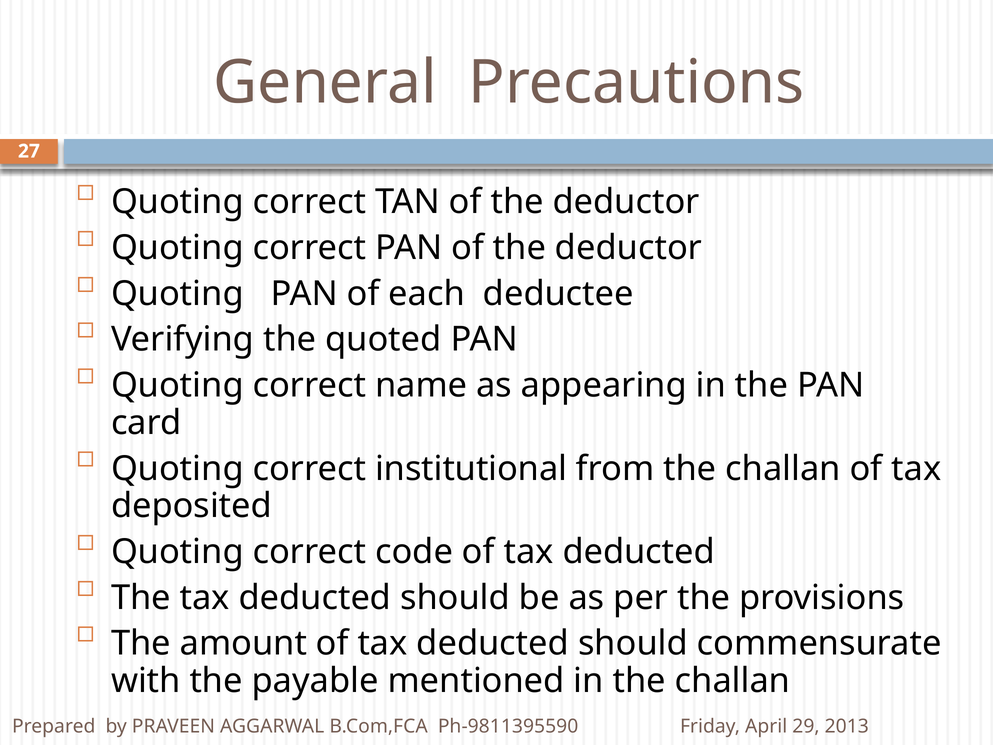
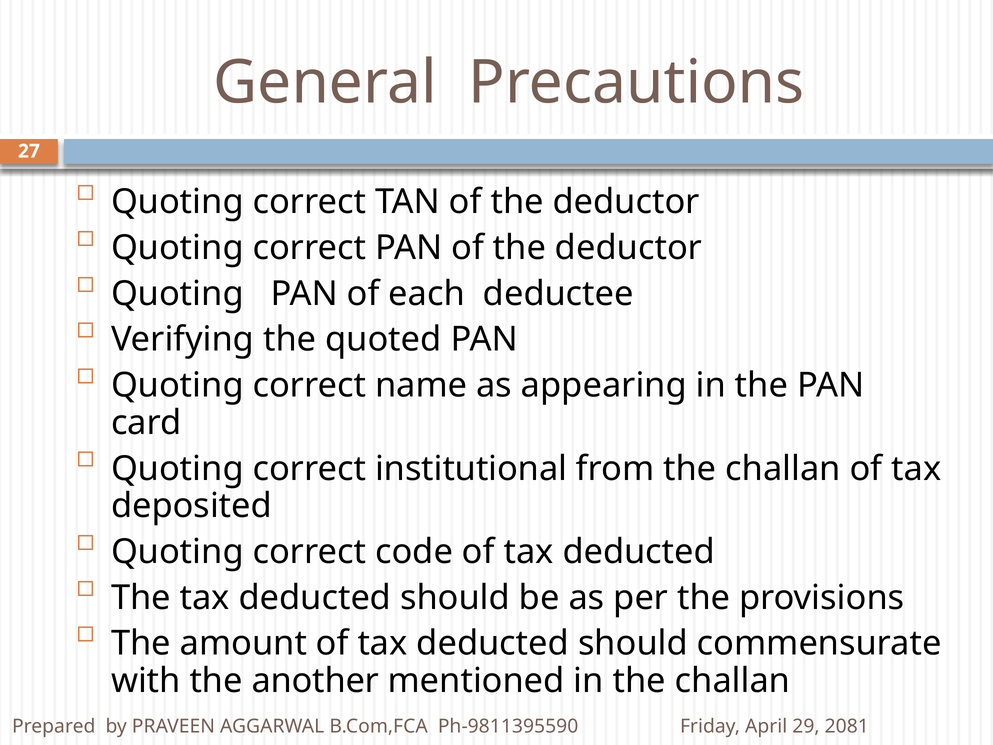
payable: payable -> another (315, 681)
2013: 2013 -> 2081 (847, 726)
